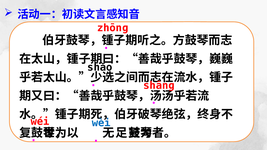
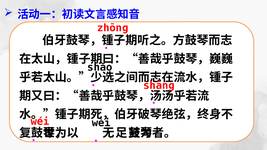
wèi colour: blue -> black (101, 123)
